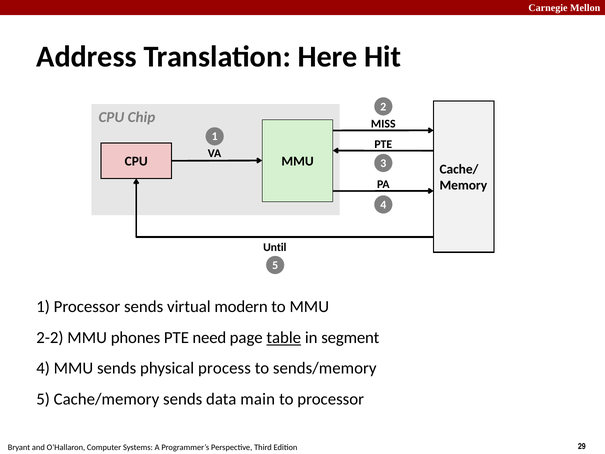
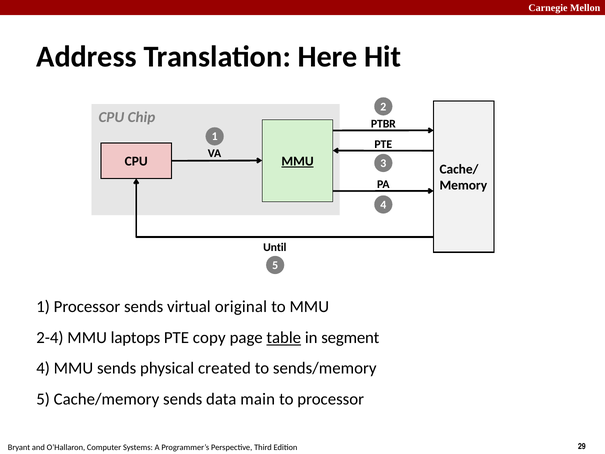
MISS: MISS -> PTBR (383, 124)
MMU underline: none -> present (298, 161)
modern: modern -> original (241, 307)
2-2: 2-2 -> 2-4 (50, 337)
phones: phones -> laptops (136, 337)
need: need -> copy (209, 337)
process: process -> created (224, 368)
